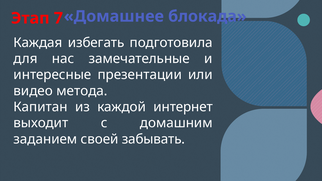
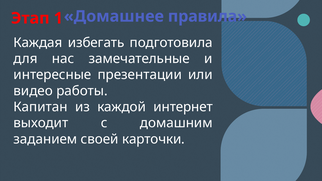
7: 7 -> 1 (58, 18)
блокада: блокада -> правила (207, 16)
метода: метода -> работы (82, 91)
забывать: забывать -> карточки (153, 139)
